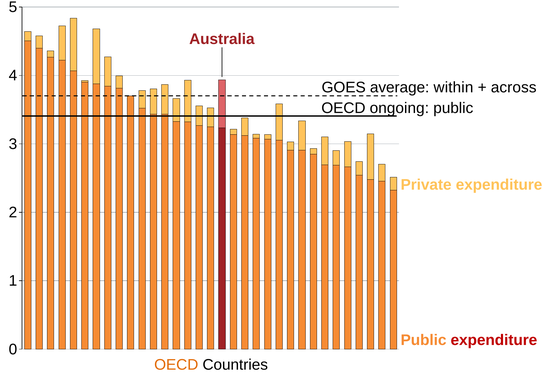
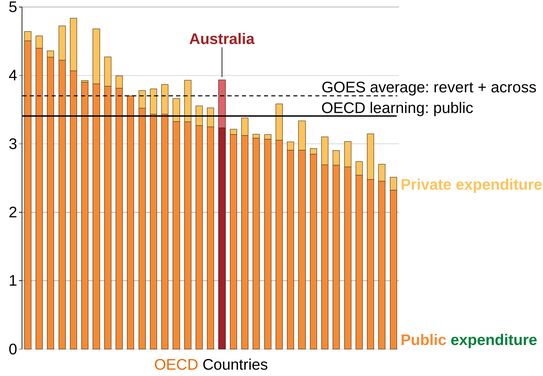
within: within -> revert (453, 87)
ongoing: ongoing -> learning (399, 108)
expenditure colour: red -> green (494, 340)
